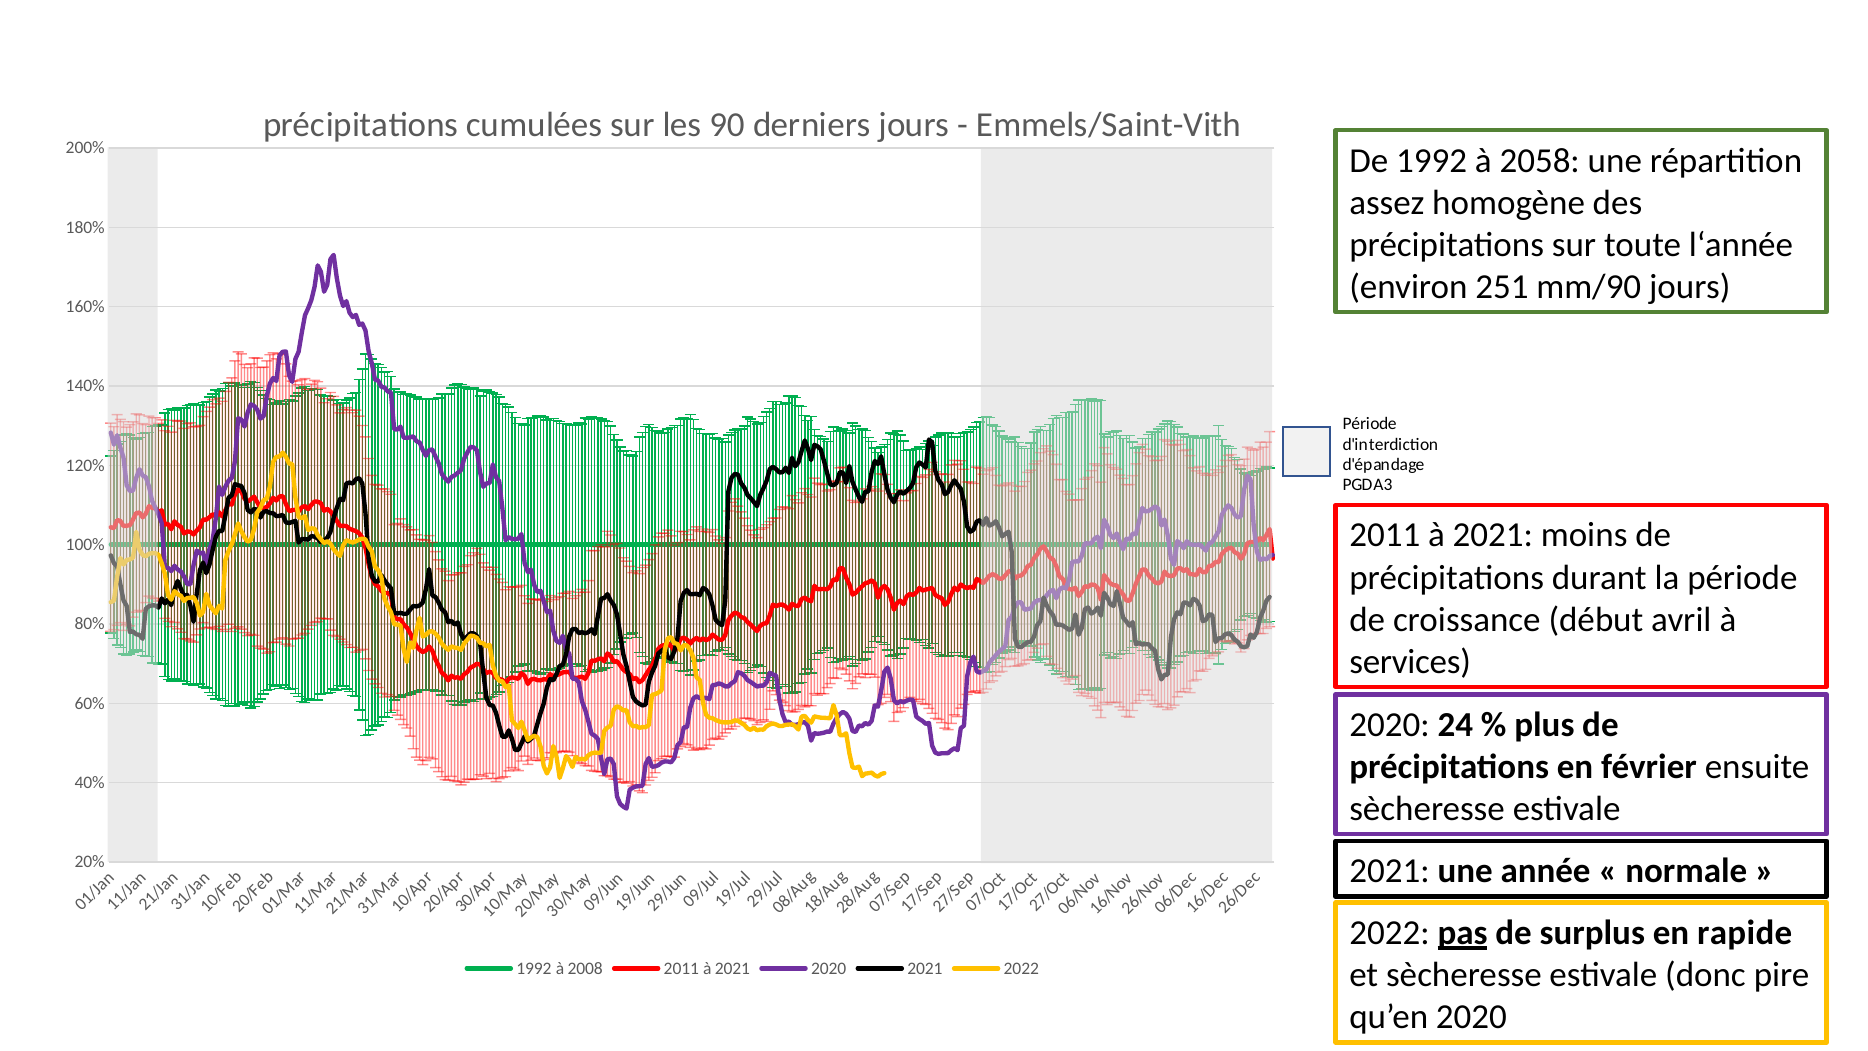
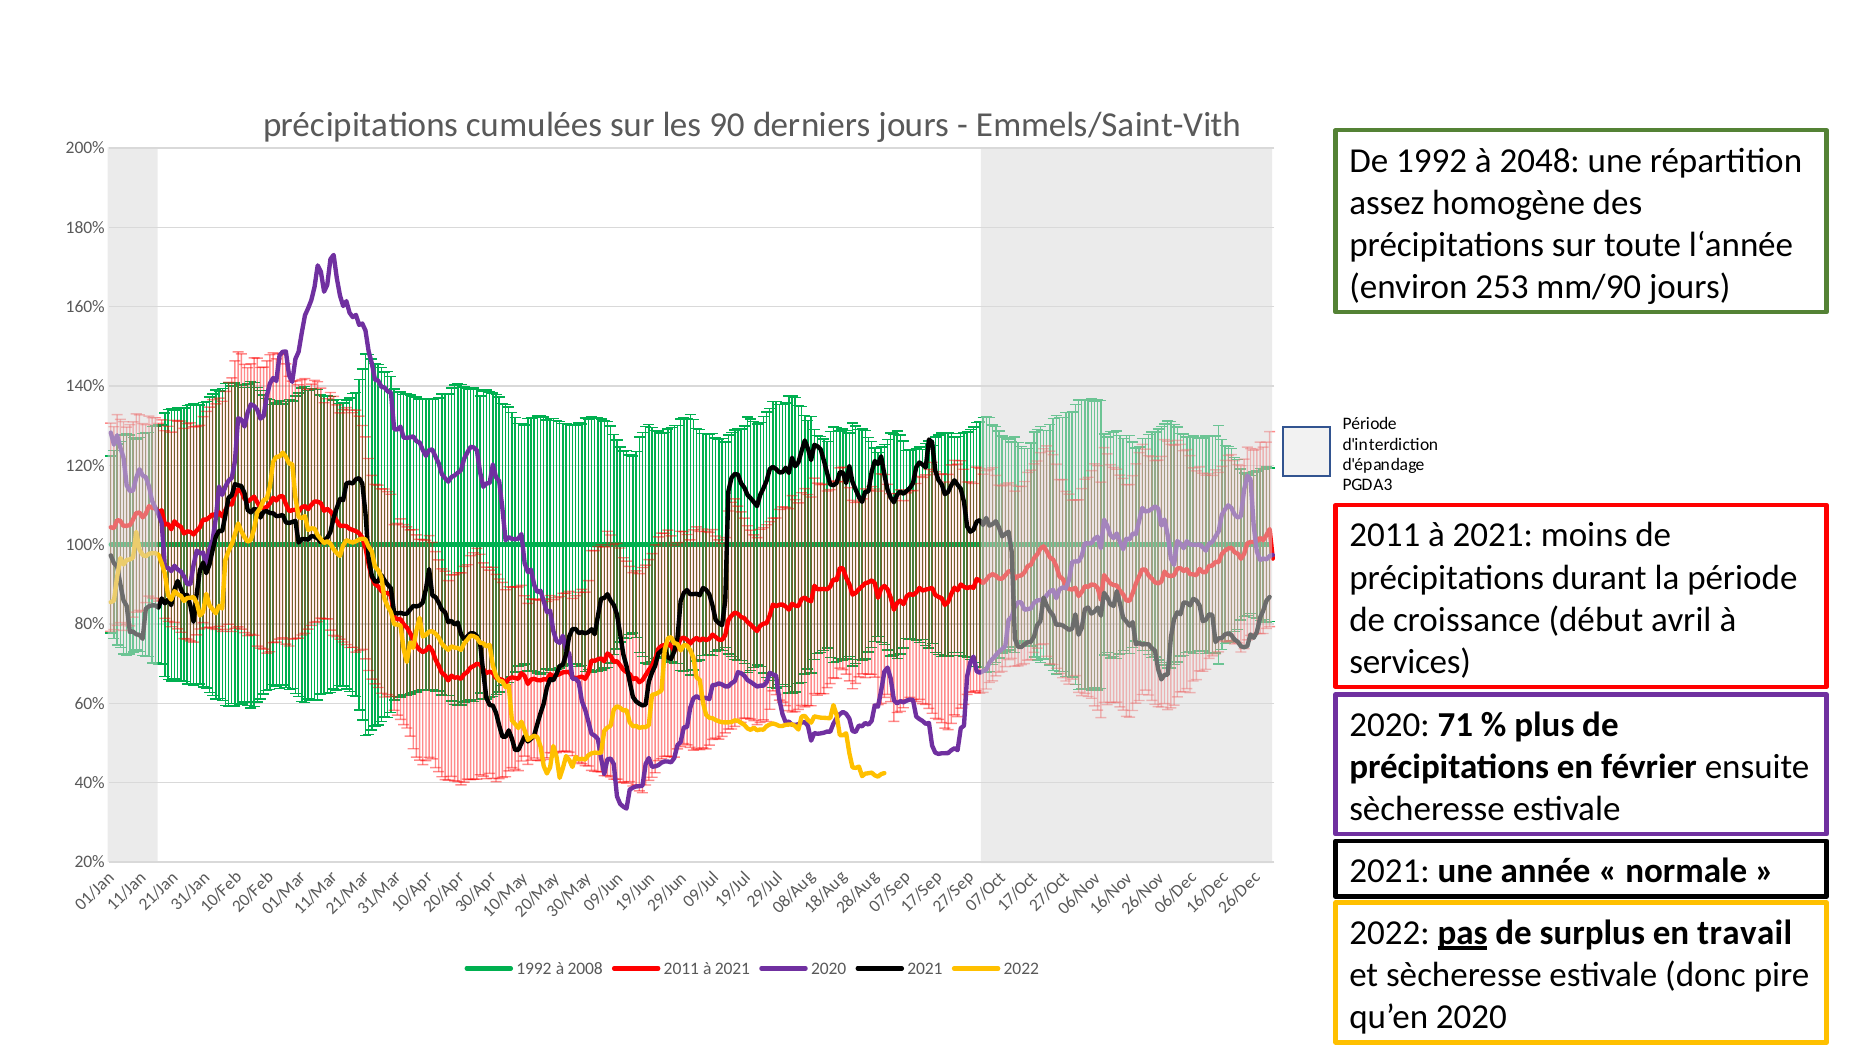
2058: 2058 -> 2048 (1540, 160)
251: 251 -> 253 (1502, 287)
24: 24 -> 71 (1455, 725)
rapide: rapide -> travail (1745, 933)
